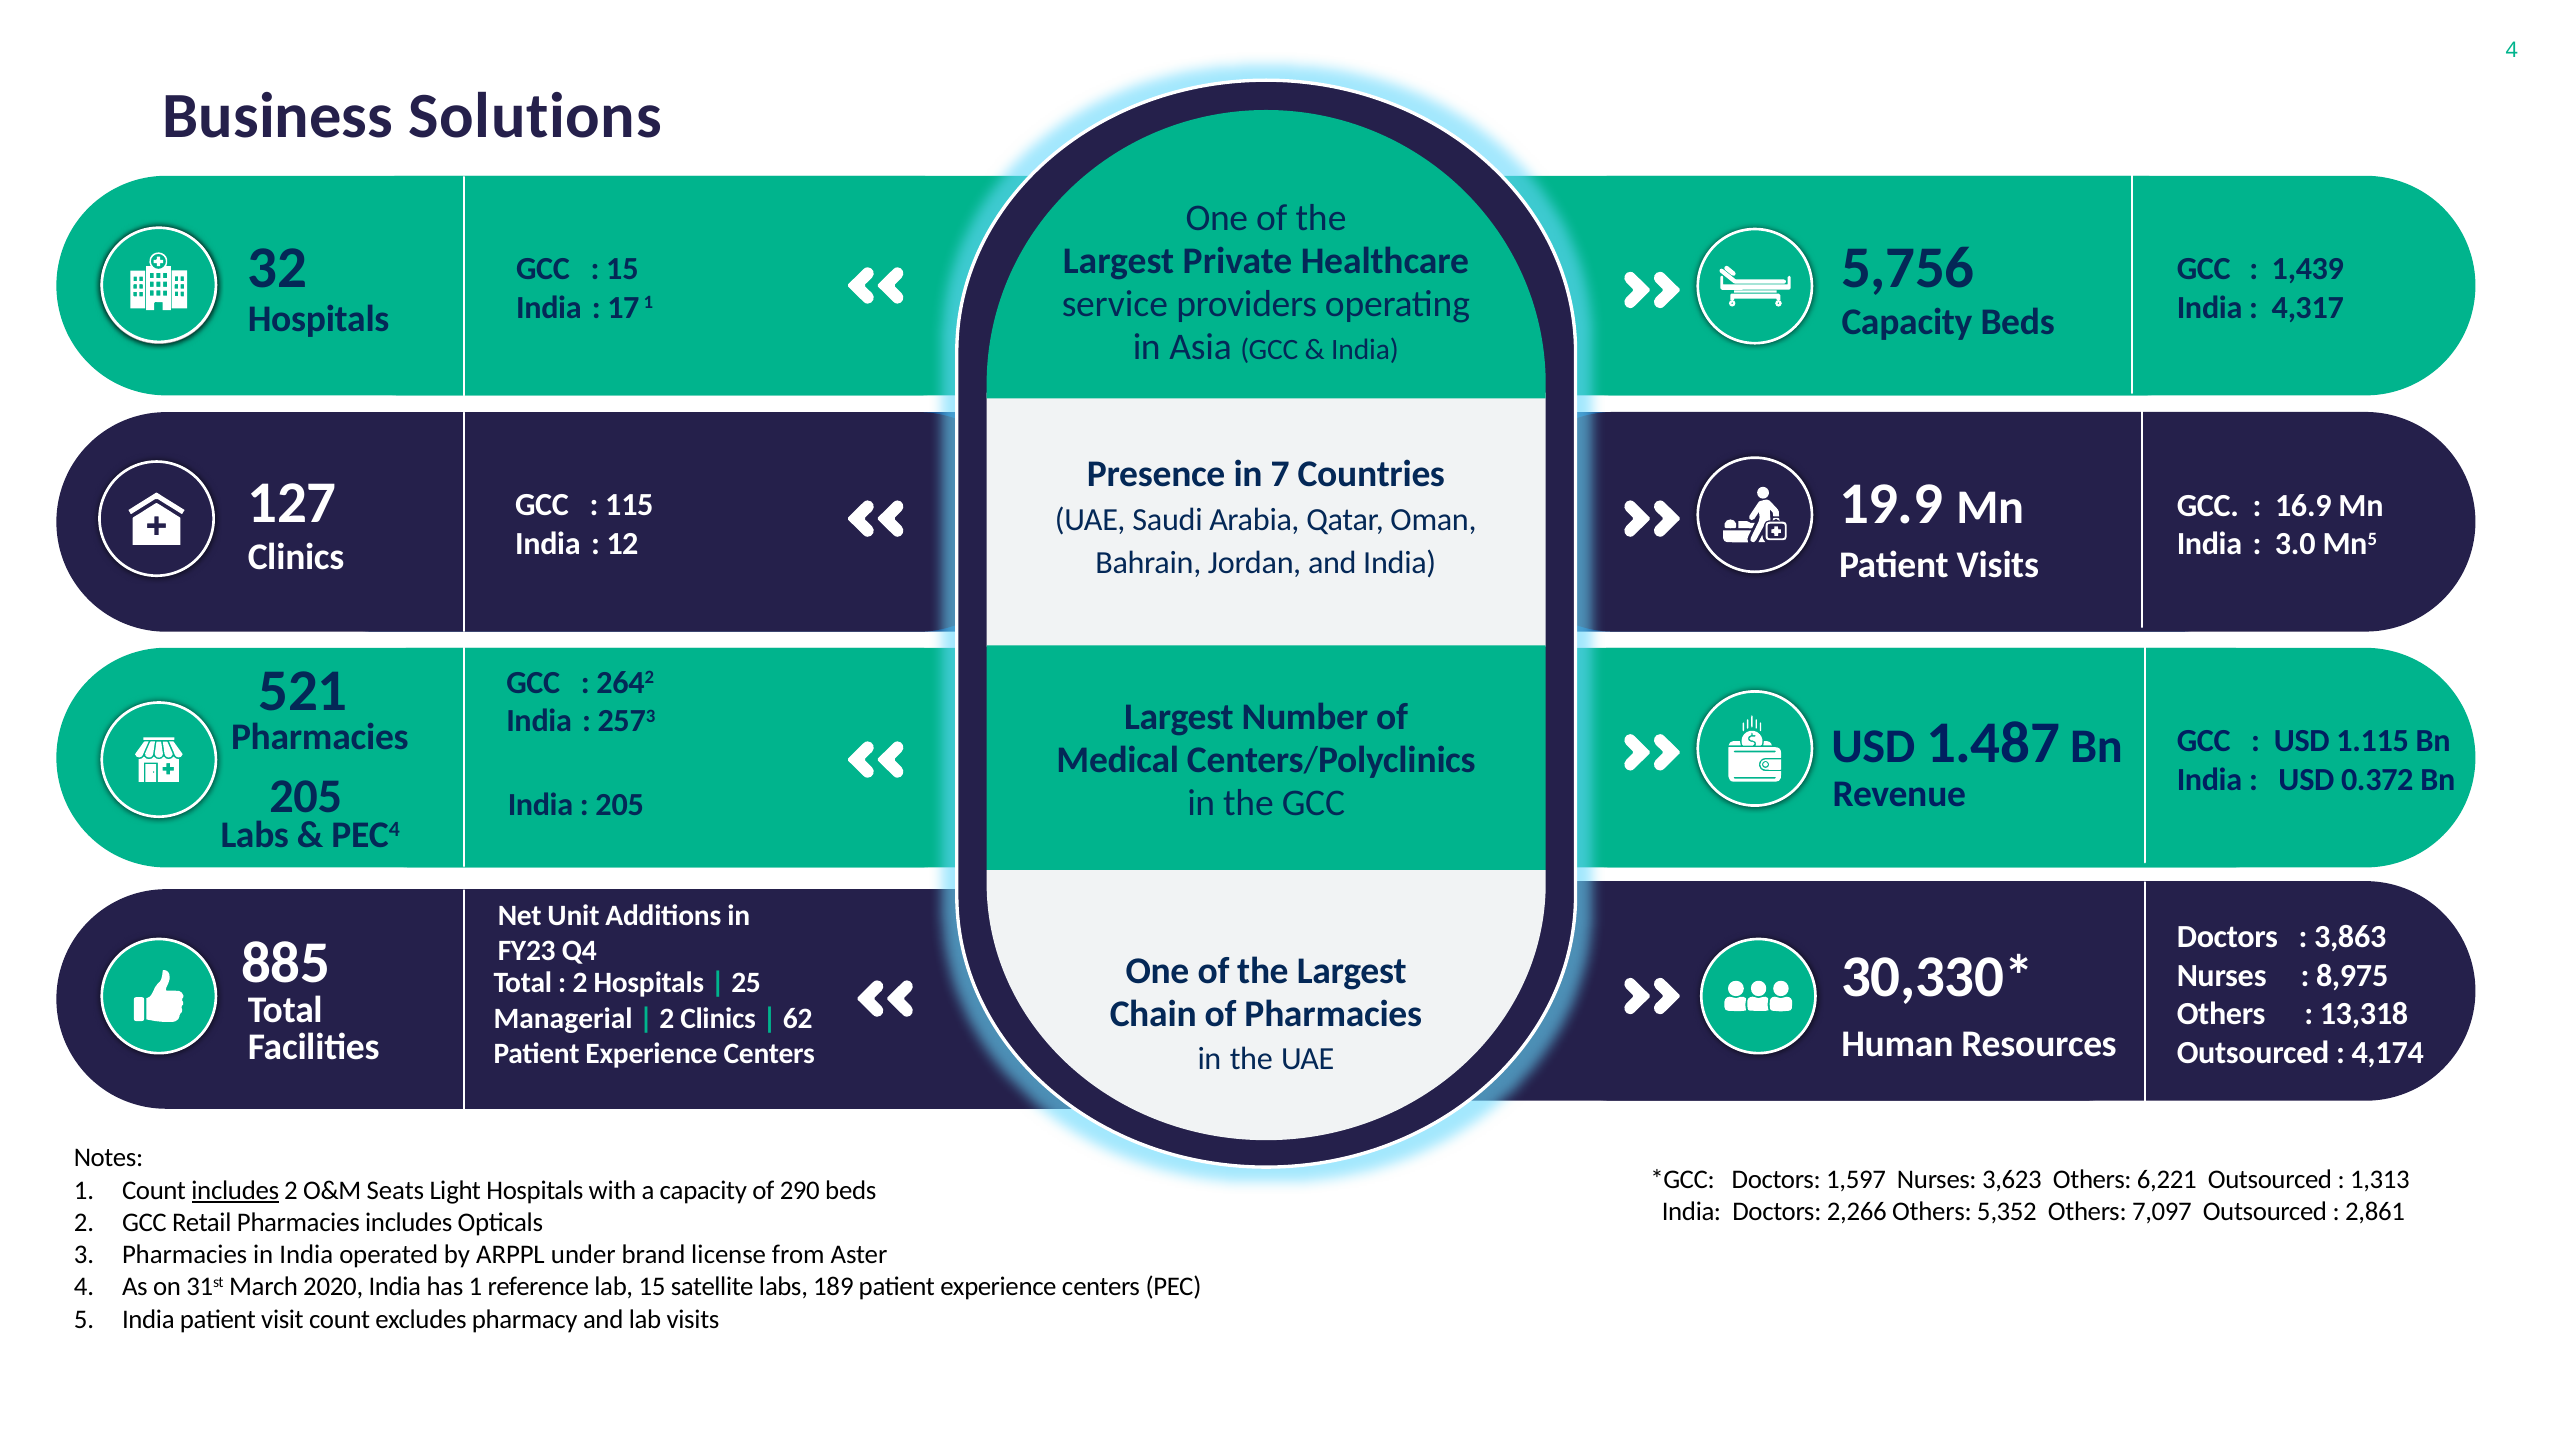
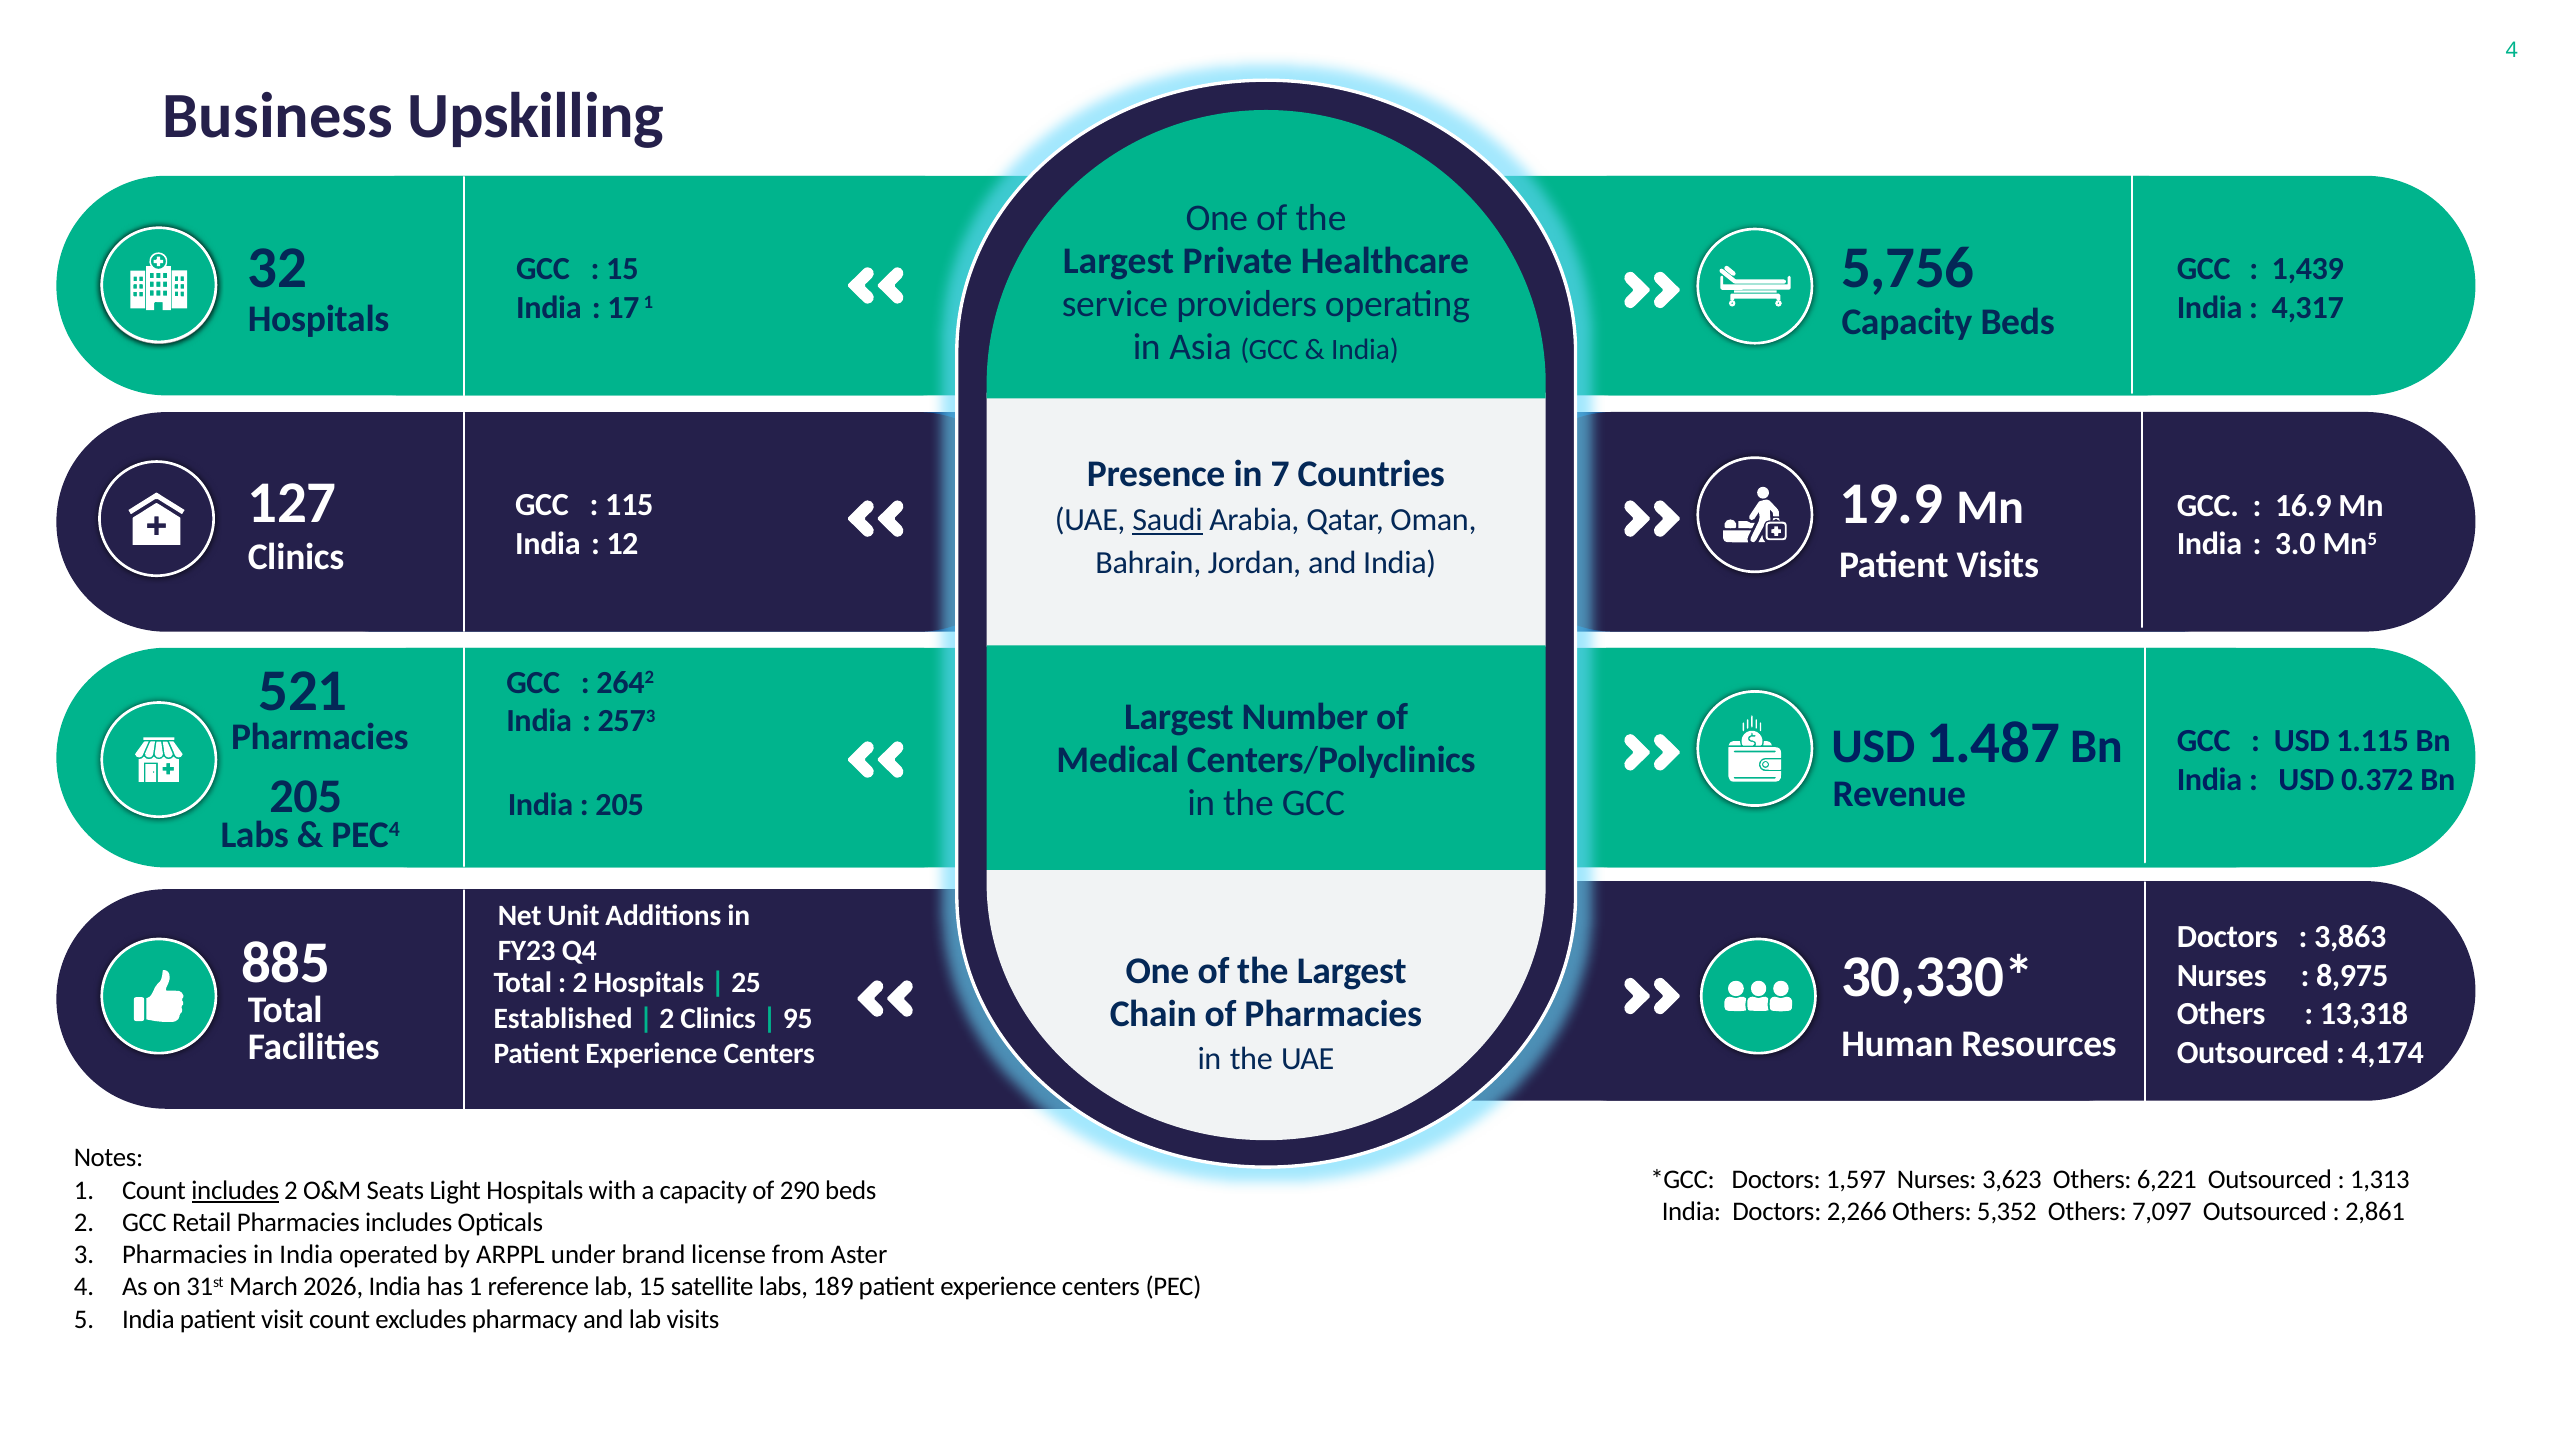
Solutions: Solutions -> Upskilling (536, 116)
Saudi underline: none -> present (1168, 520)
Managerial: Managerial -> Established (563, 1018)
62: 62 -> 95 (798, 1018)
2020: 2020 -> 2026 (333, 1287)
